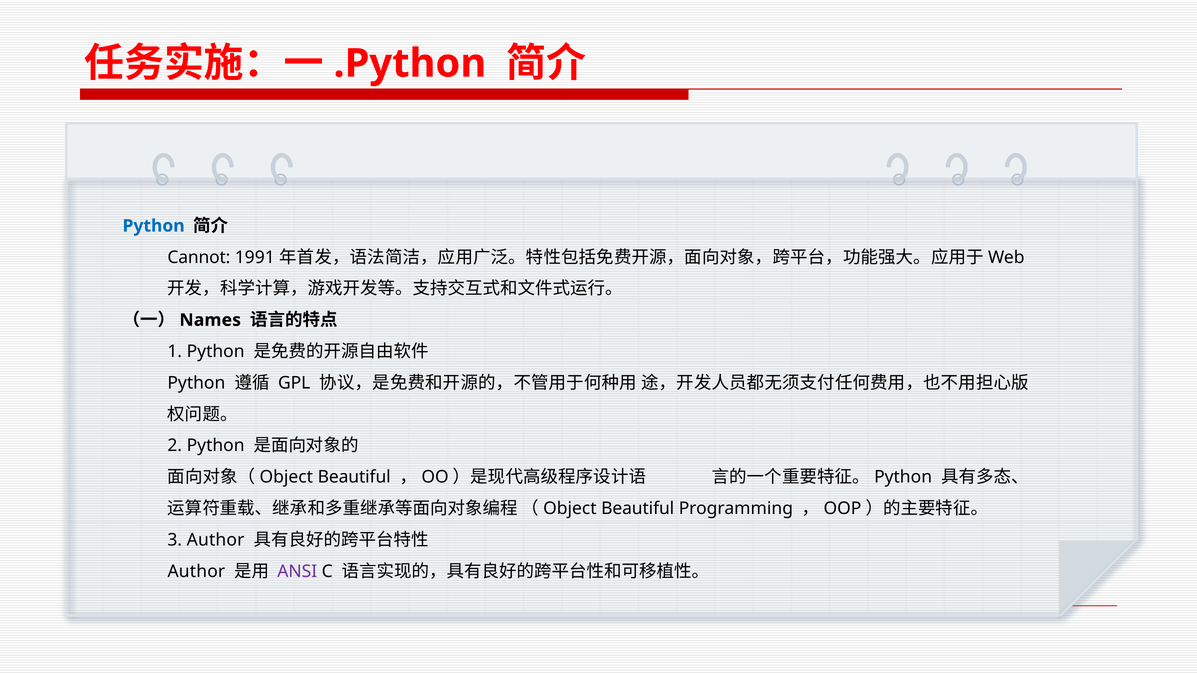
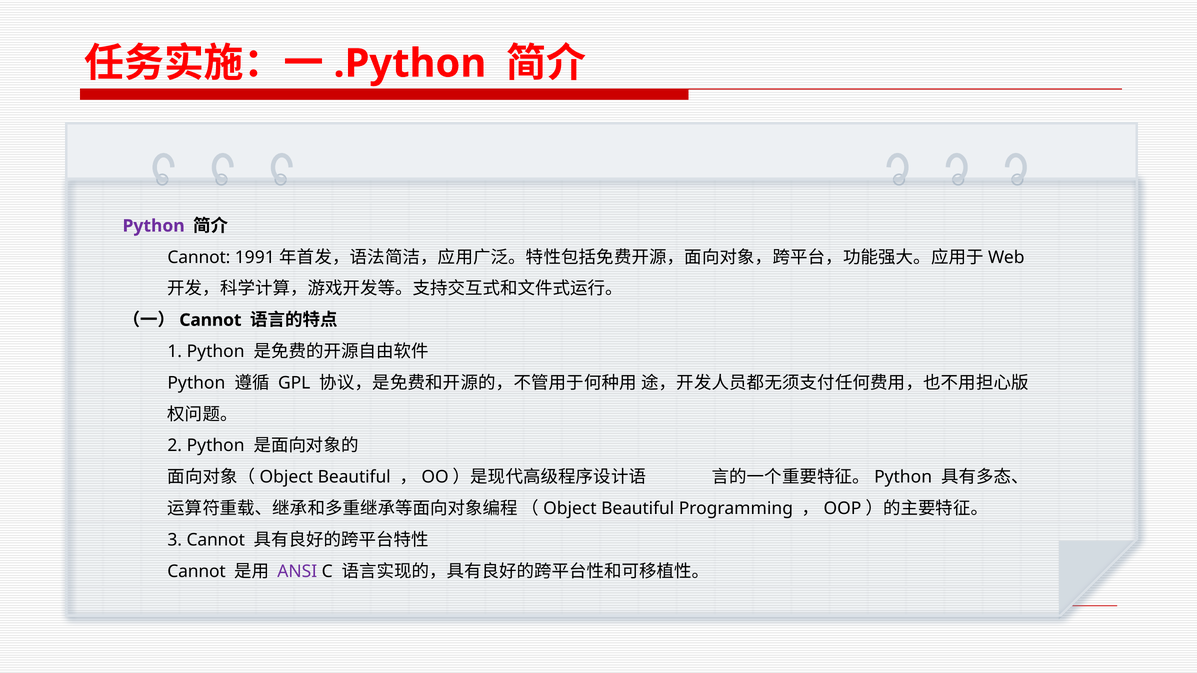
Python colour: blue -> purple (154, 226)
Names: Names -> Cannot (210, 320)
3 Author: Author -> Cannot (216, 540)
Author: Author -> Cannot (197, 572)
